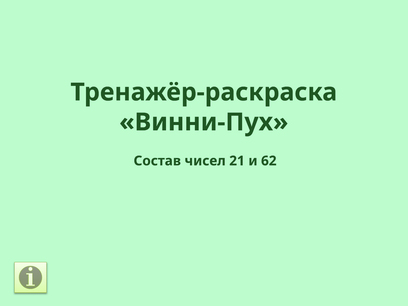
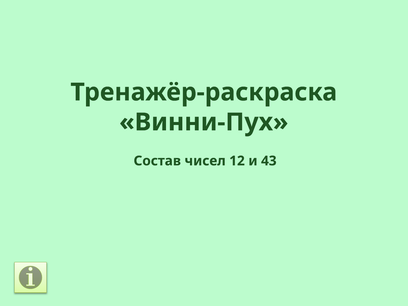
21: 21 -> 12 (237, 161)
62: 62 -> 43 (269, 161)
